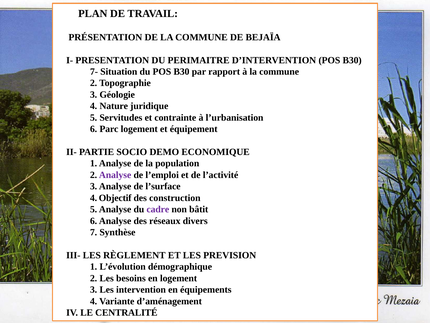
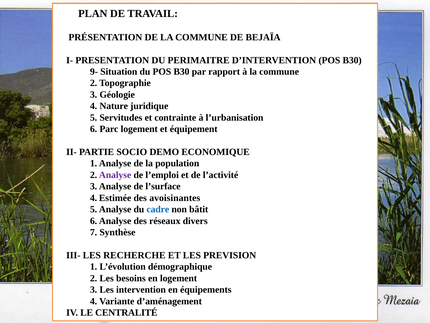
7-: 7- -> 9- (94, 72)
Objectif: Objectif -> Estimée (115, 198)
construction: construction -> avoisinantes (175, 198)
cadre colour: purple -> blue (158, 209)
RÈGLEMENT: RÈGLEMENT -> RECHERCHE (134, 255)
